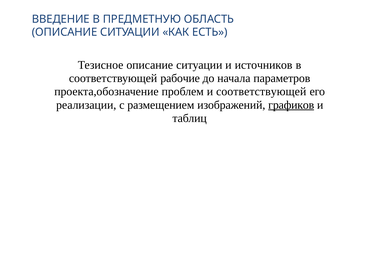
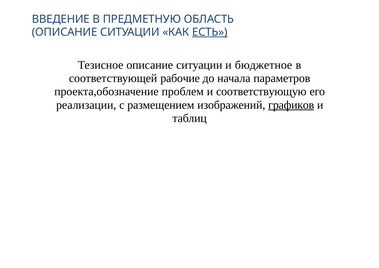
ЕСТЬ underline: none -> present (210, 32)
источников: источников -> бюджетное (264, 65)
и соответствующей: соответствующей -> соответствующую (261, 92)
